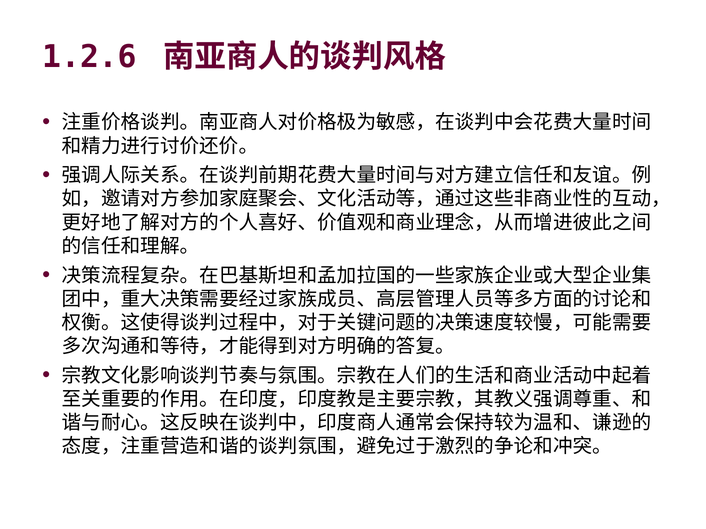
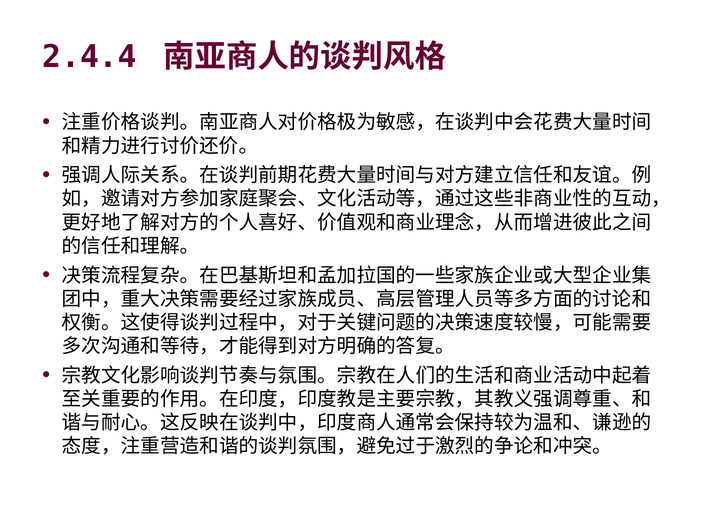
1.2.6: 1.2.6 -> 2.4.4 (90, 57)
